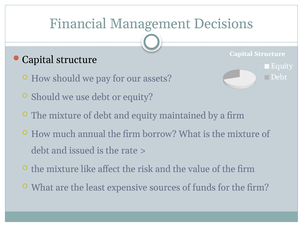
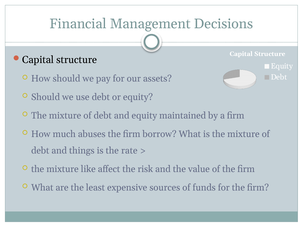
annual: annual -> abuses (92, 134)
issued: issued -> things (82, 151)
